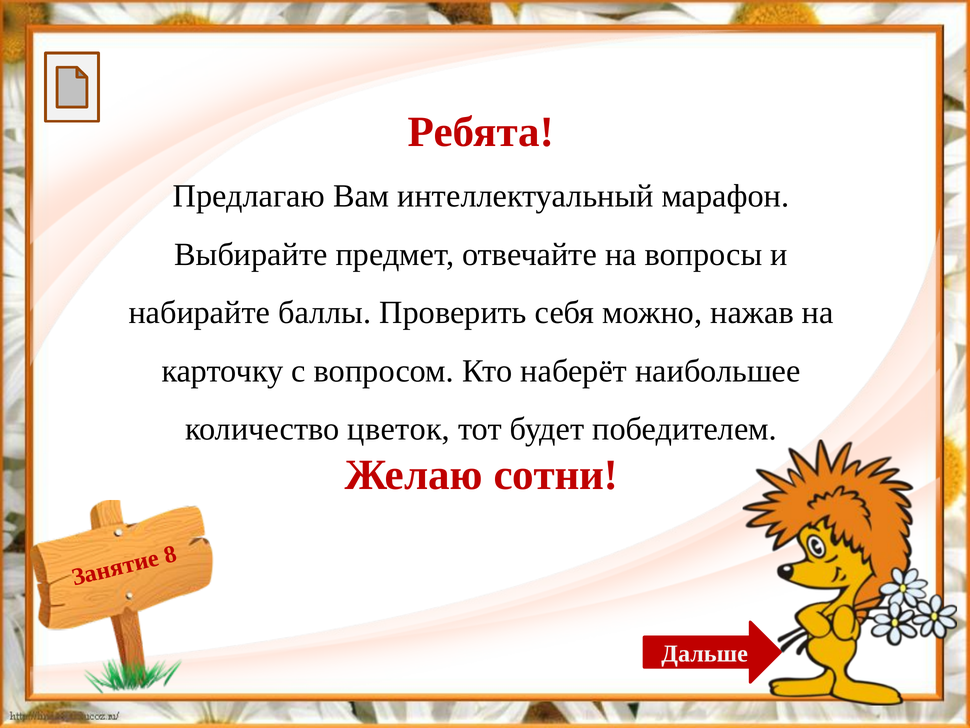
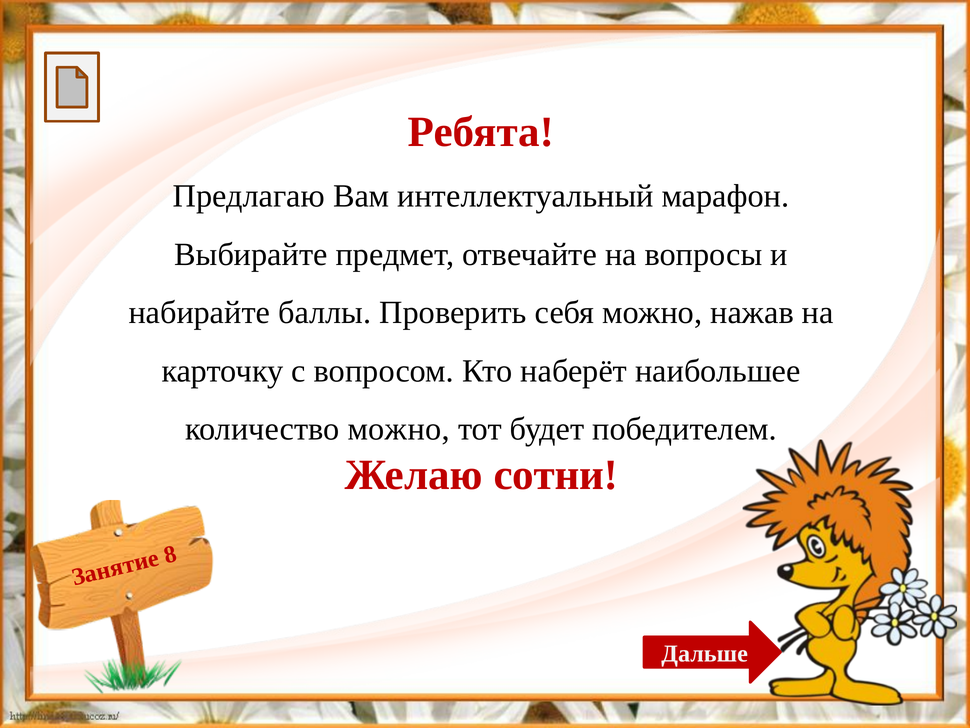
количество цветок: цветок -> можно (399, 429)
